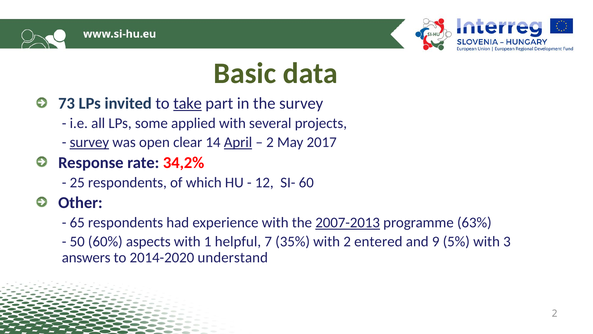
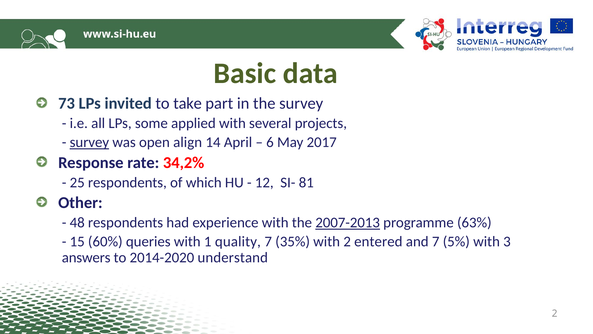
take underline: present -> none (188, 103)
clear: clear -> align (188, 142)
April underline: present -> none (238, 142)
2: 2 -> 6 (270, 142)
60: 60 -> 81 (306, 182)
65: 65 -> 48 (77, 222)
50: 50 -> 15 (77, 241)
aspects: aspects -> queries (148, 241)
helpful: helpful -> quality (238, 241)
and 9: 9 -> 7 (436, 241)
